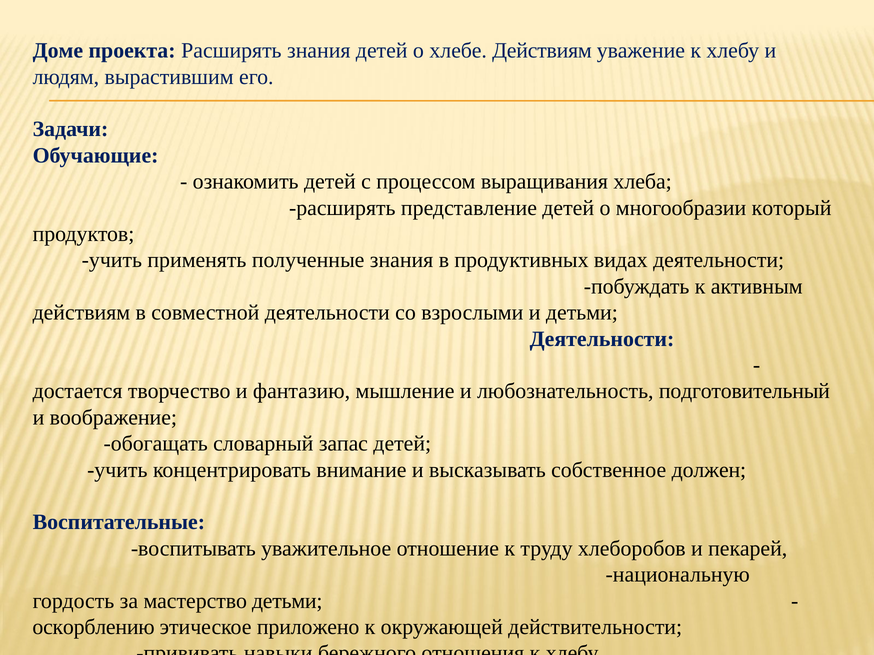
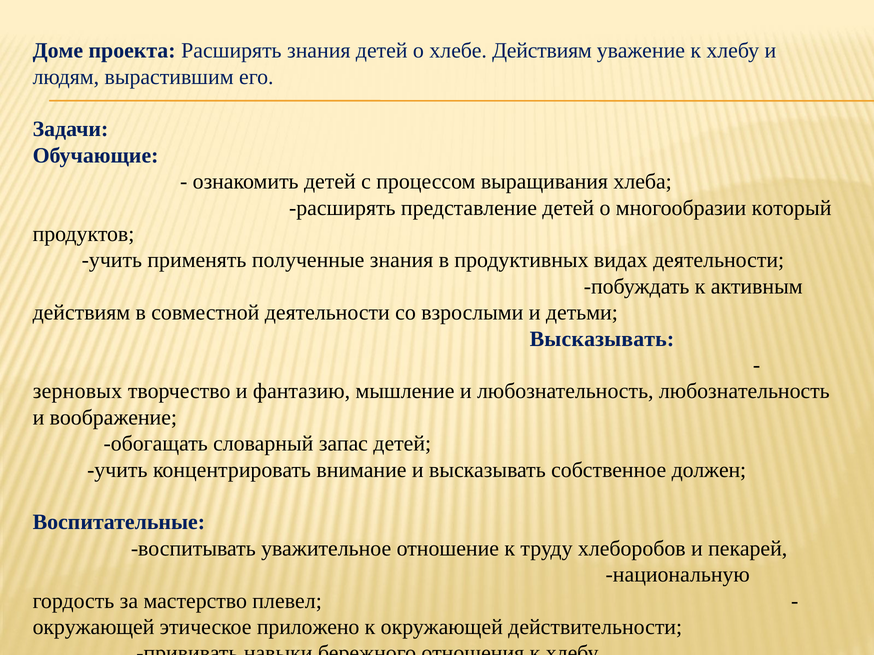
Деятельности: Деятельности -> Высказывать (602, 339)
достается: достается -> зерновых (77, 392)
любознательность подготовительный: подготовительный -> любознательность (744, 392)
мастерство детьми: детьми -> плевел (287, 601)
оскорблению: оскорблению -> окружающей (93, 628)
